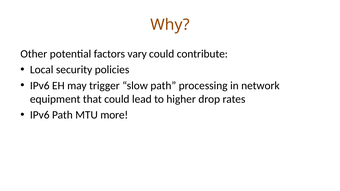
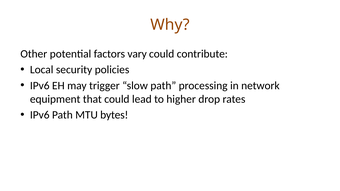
more: more -> bytes (114, 115)
